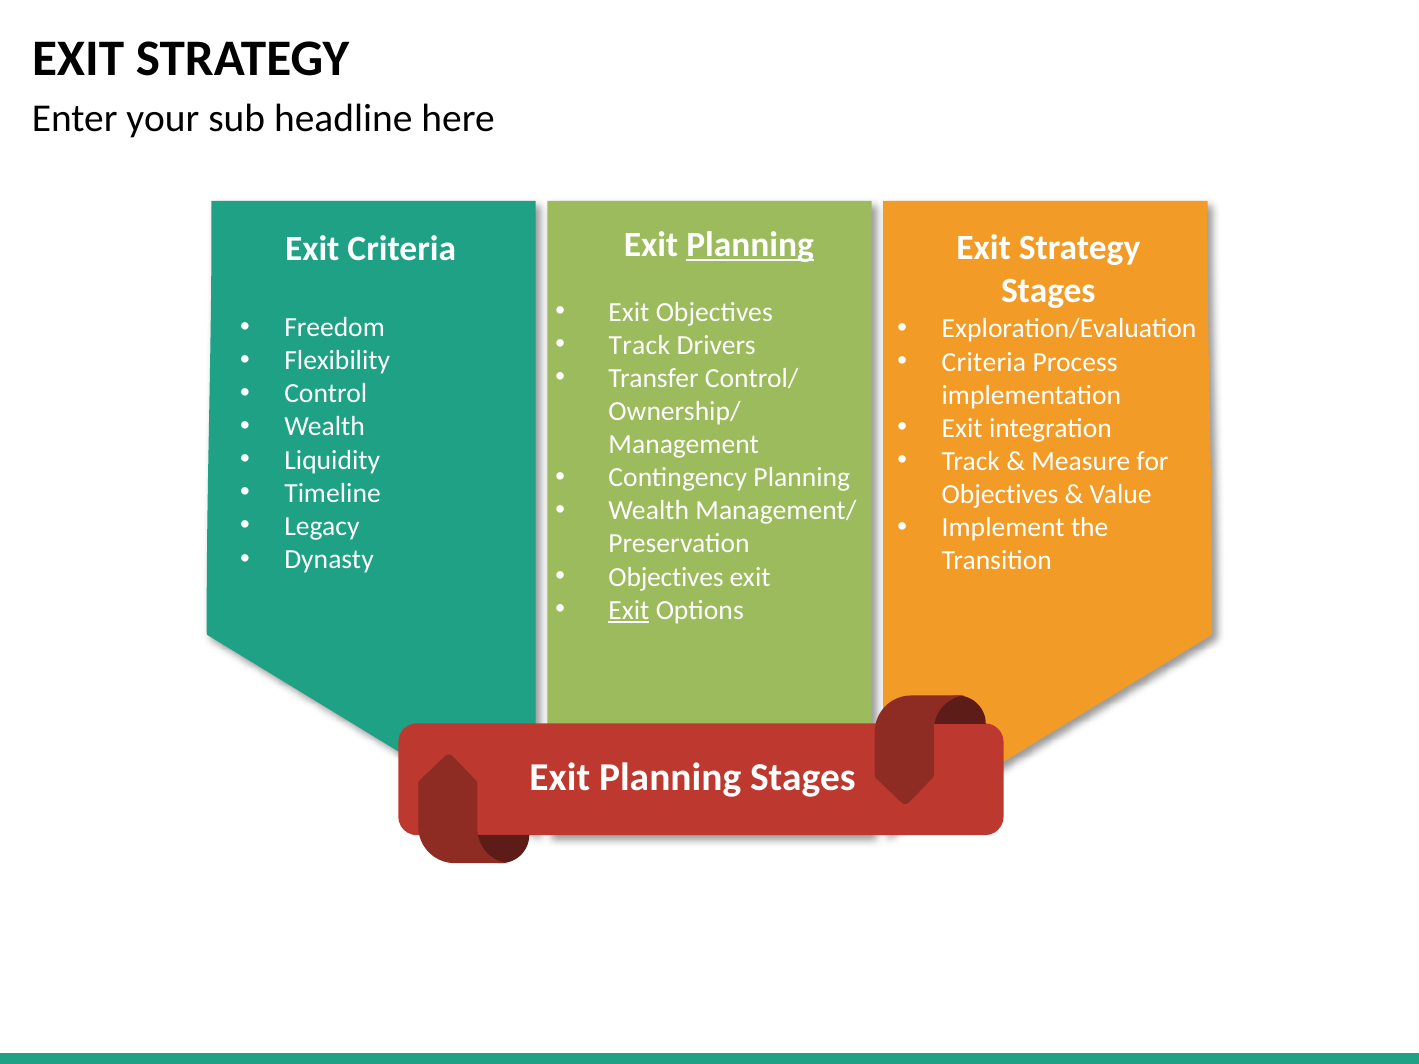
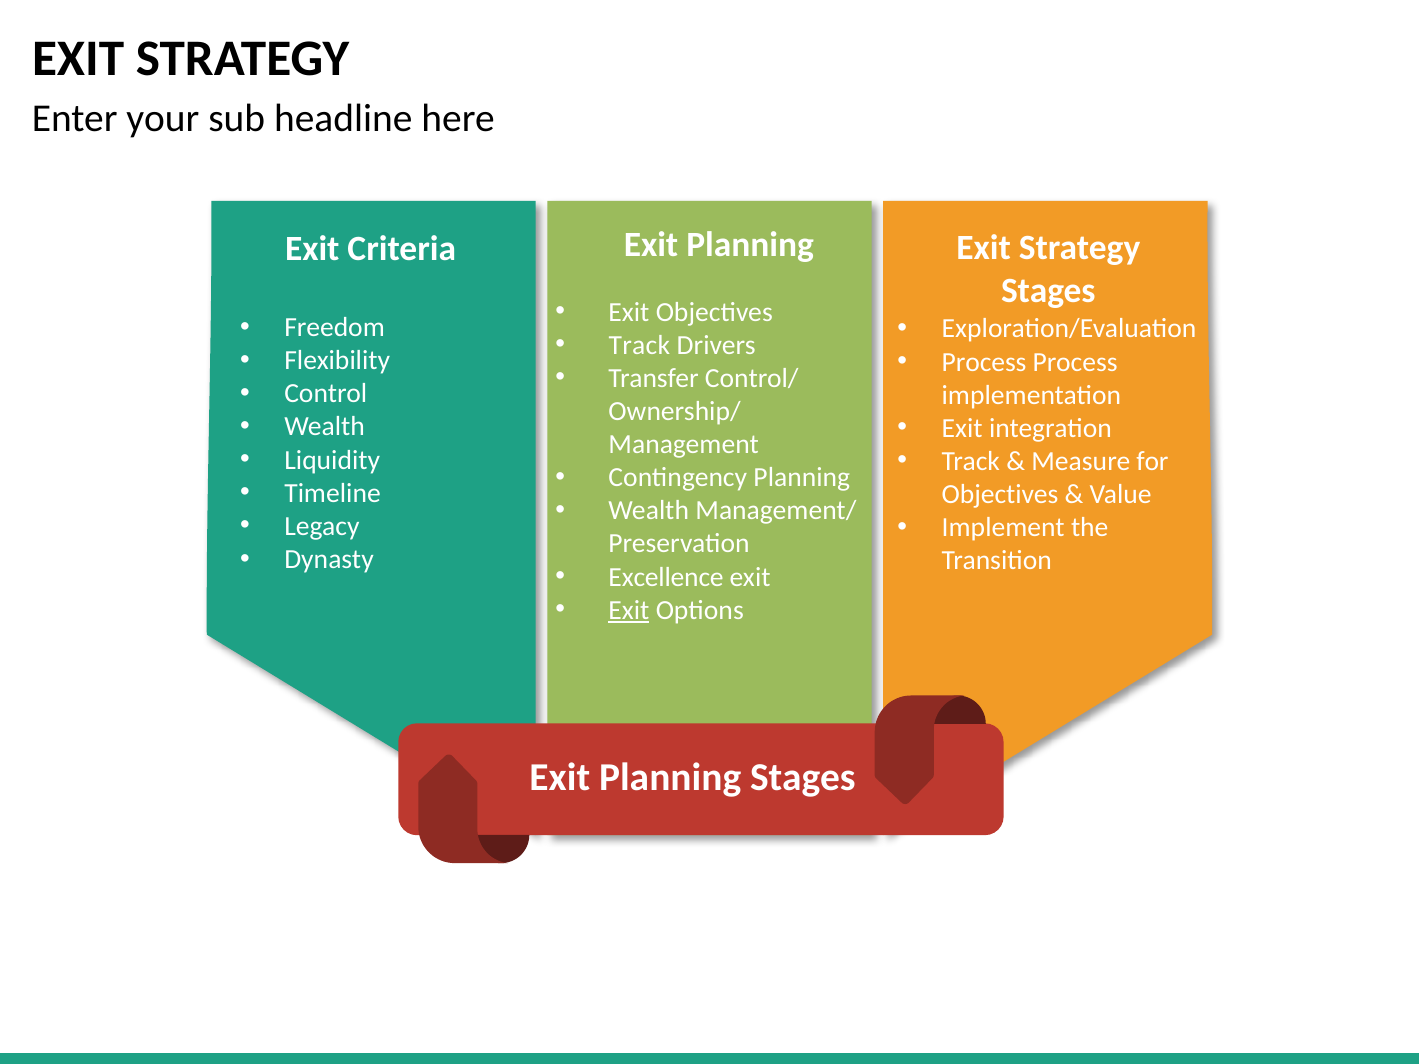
Planning underline: present -> none (750, 245)
Criteria: Criteria -> Process (984, 362)
Objectives: Objectives -> Excellence (666, 577)
